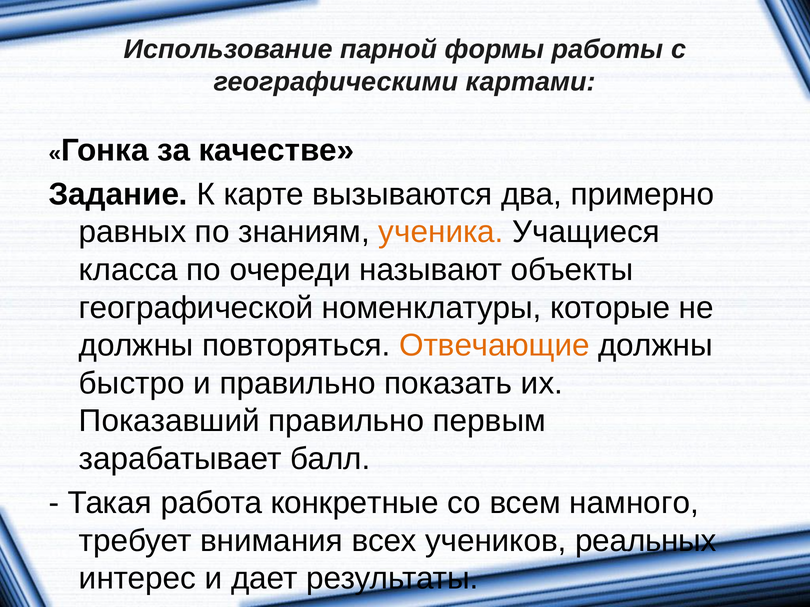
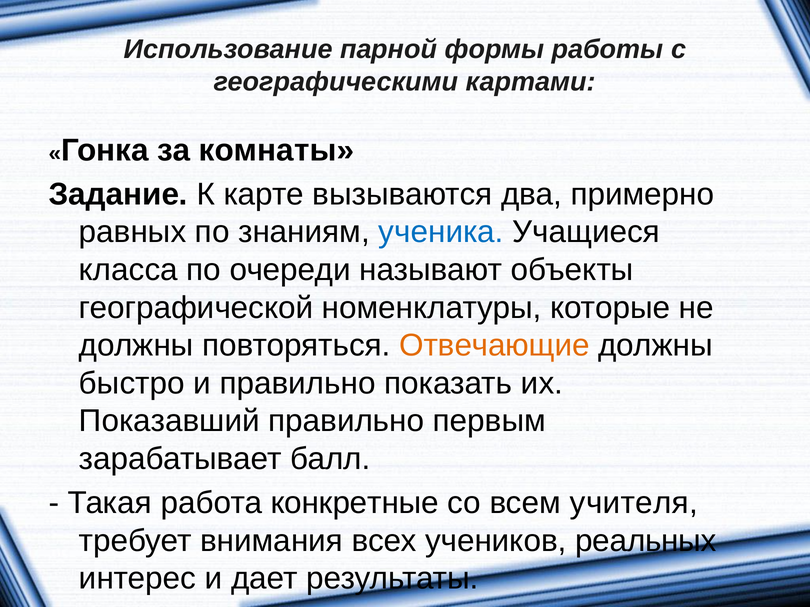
качестве: качестве -> комнаты (276, 150)
ученика colour: orange -> blue (441, 232)
намного: намного -> учителя (634, 503)
